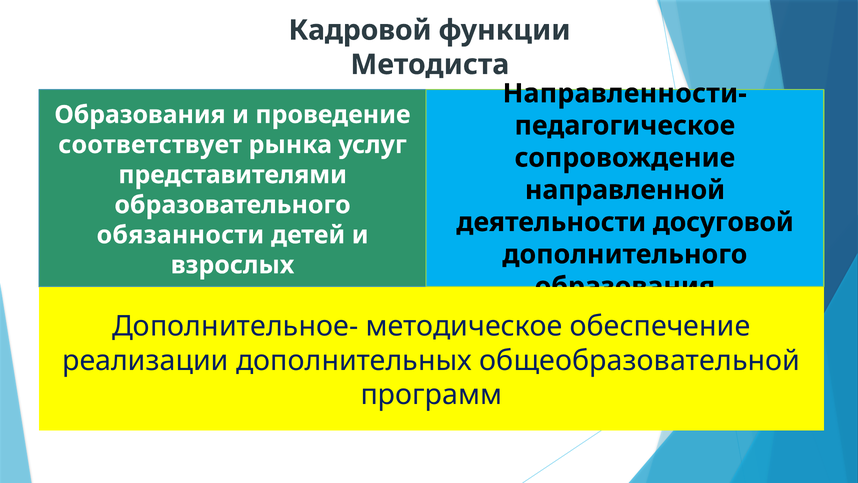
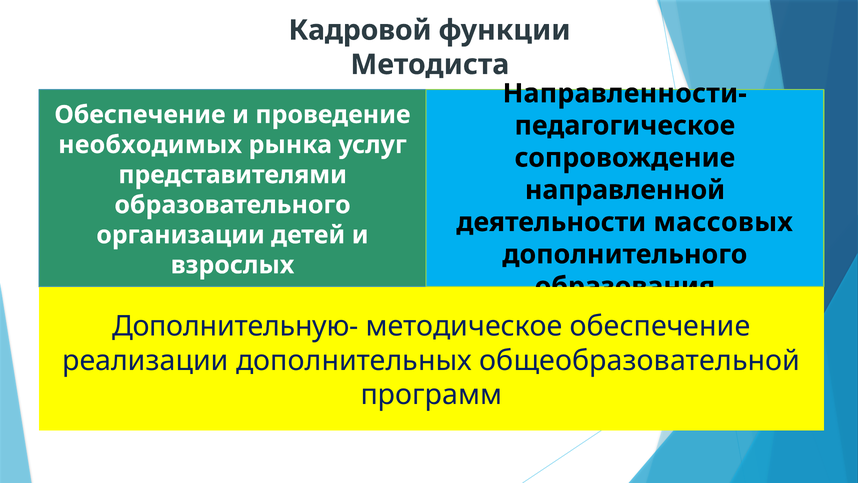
Образования: Образования -> Обеспечение (140, 115)
соответствует: соответствует -> необходимых (150, 145)
досуговой: досуговой -> массовых (723, 222)
обязанности: обязанности -> организации (181, 235)
Дополнительное-: Дополнительное- -> Дополнительную- (235, 326)
